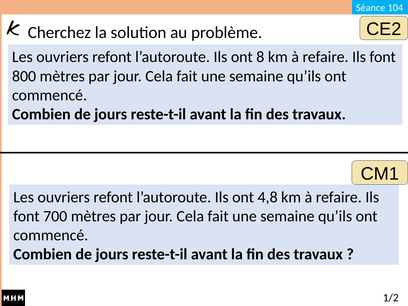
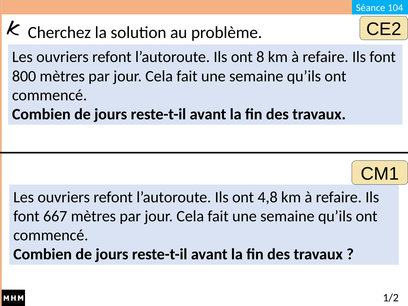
700: 700 -> 667 (55, 216)
